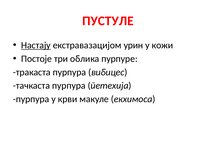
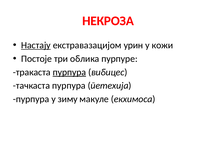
ПУСТУЛЕ: ПУСТУЛЕ -> НЕКРОЗА (108, 21)
пурпура underline: none -> present (69, 72)
крви: крви -> зиму (68, 99)
